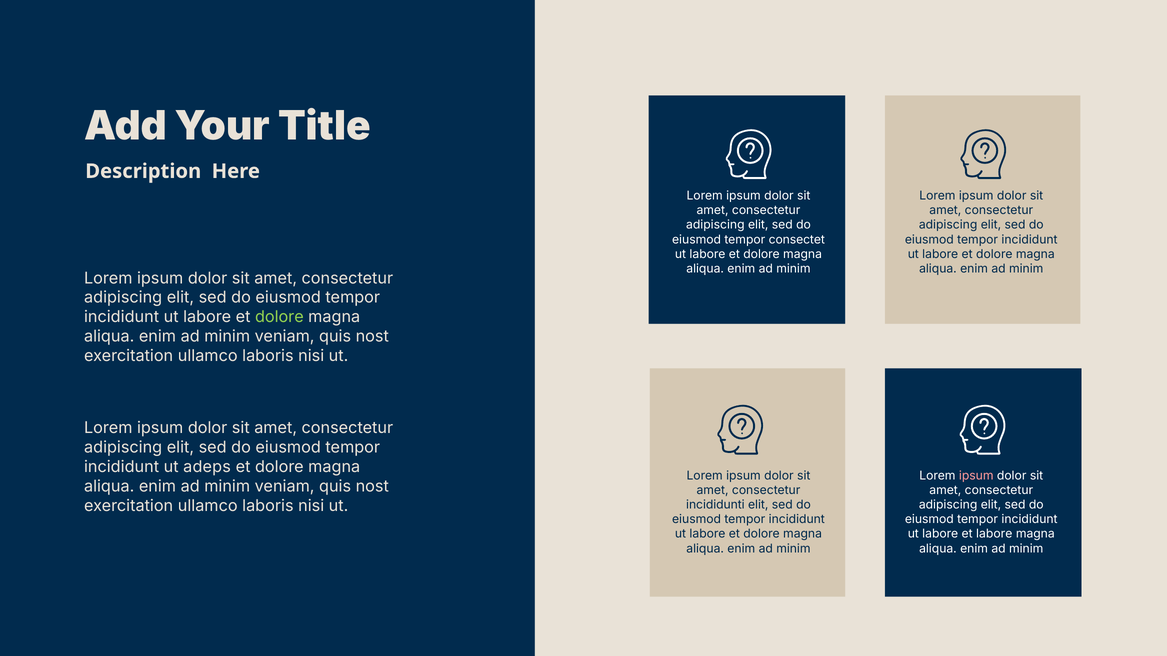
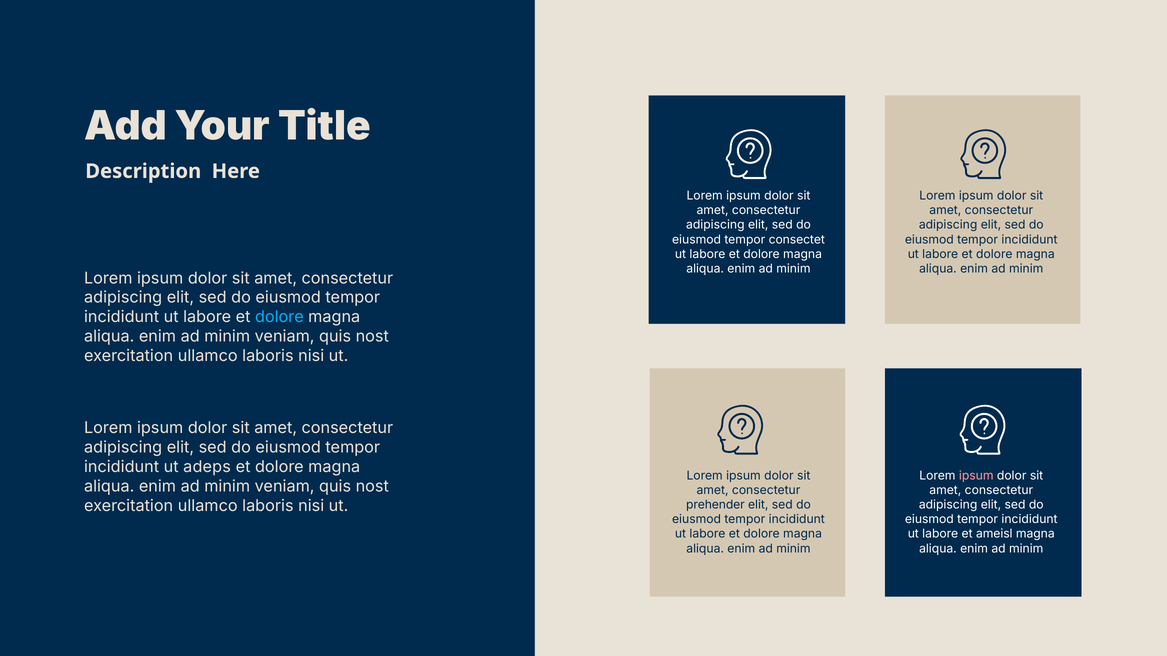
dolore colour: light green -> light blue (279, 317)
incididunti: incididunti -> prehender (715, 505)
et labore: labore -> ameisl (994, 534)
